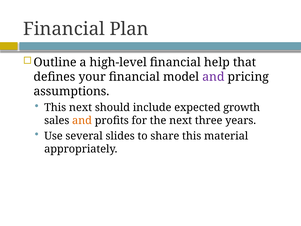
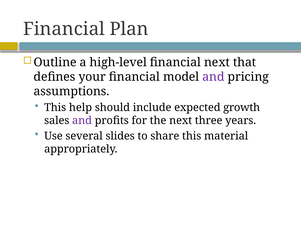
financial help: help -> next (217, 62)
This next: next -> help (80, 107)
and colour: orange -> purple (82, 120)
